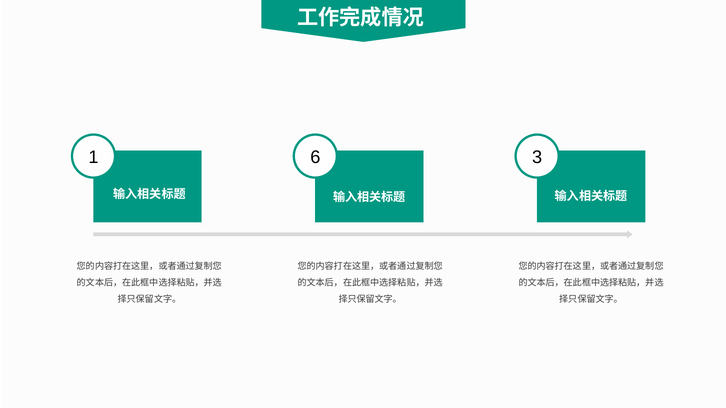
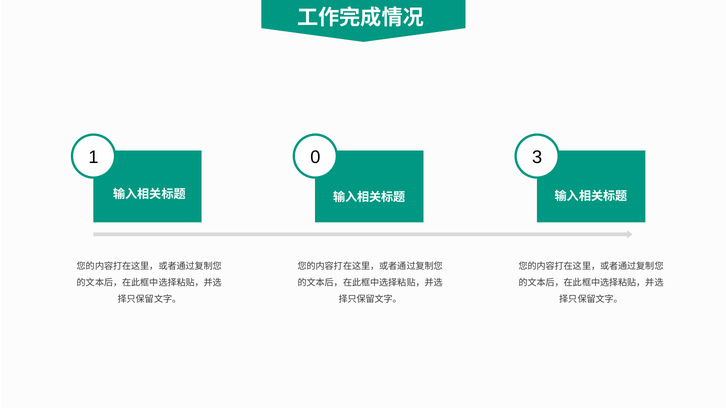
6: 6 -> 0 (315, 158)
